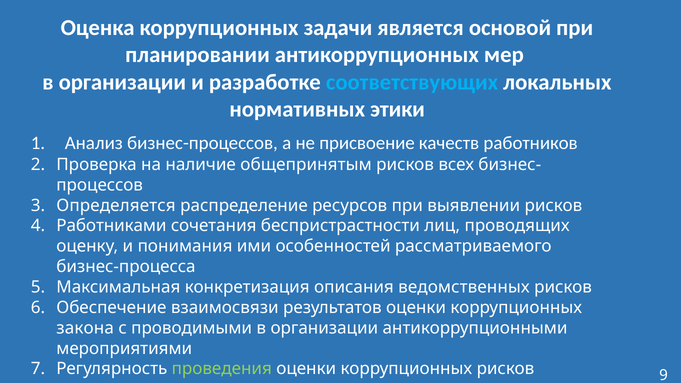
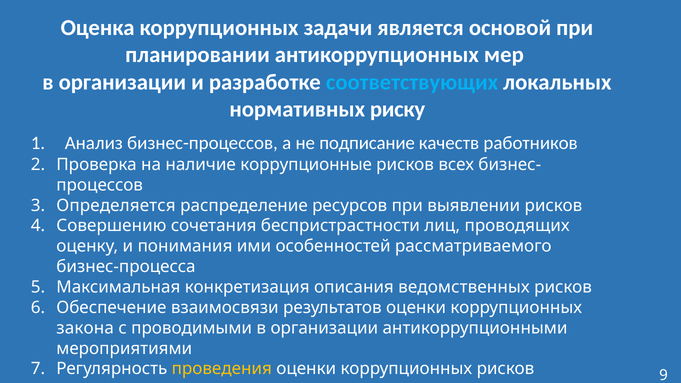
этики: этики -> риску (398, 109)
присвоение: присвоение -> подписание (367, 143)
общепринятым: общепринятым -> коррупционные (306, 165)
Работниками: Работниками -> Совершению (111, 226)
проведения colour: light green -> yellow (222, 369)
